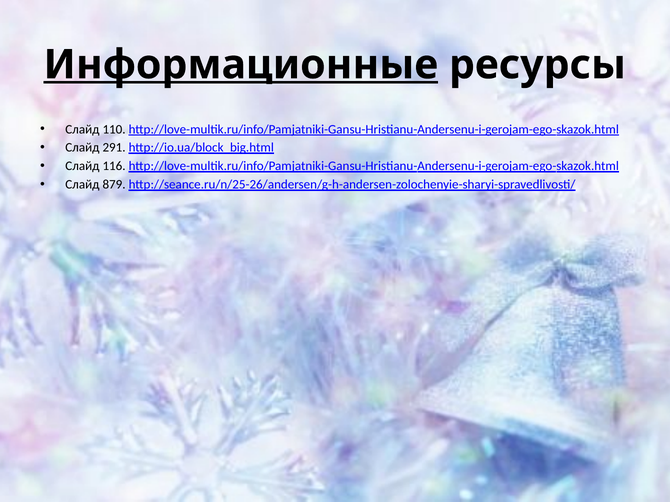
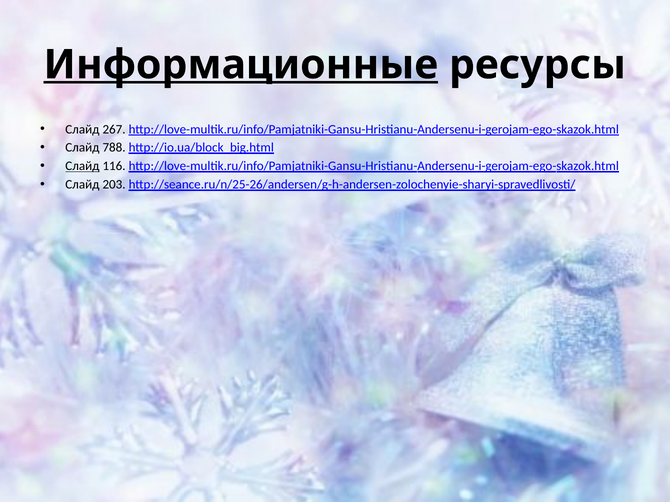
110: 110 -> 267 (114, 129)
291: 291 -> 788 (114, 148)
Слайд underline: none -> present (82, 166)
879: 879 -> 203 (114, 185)
